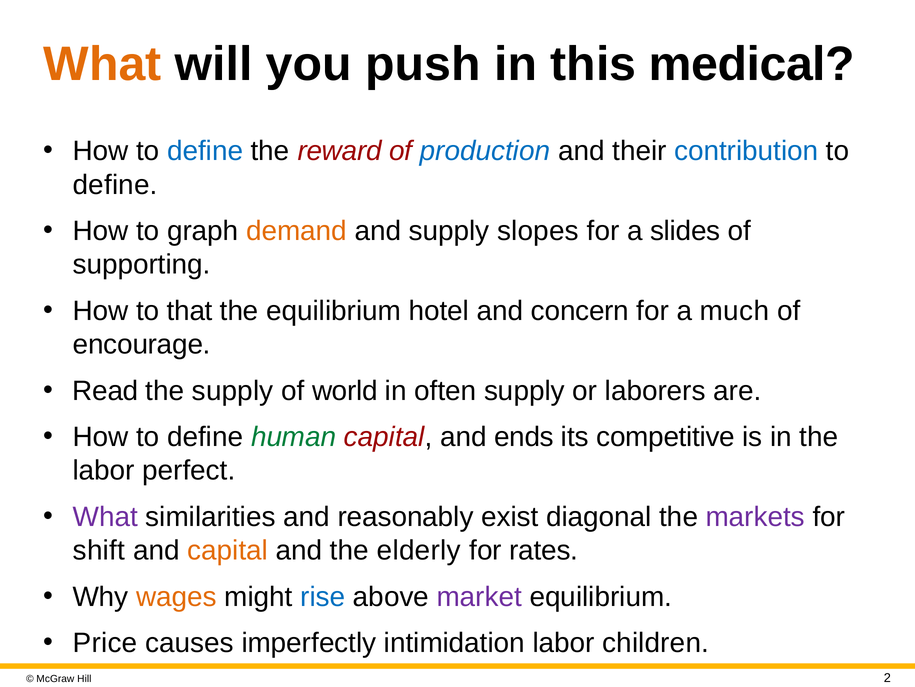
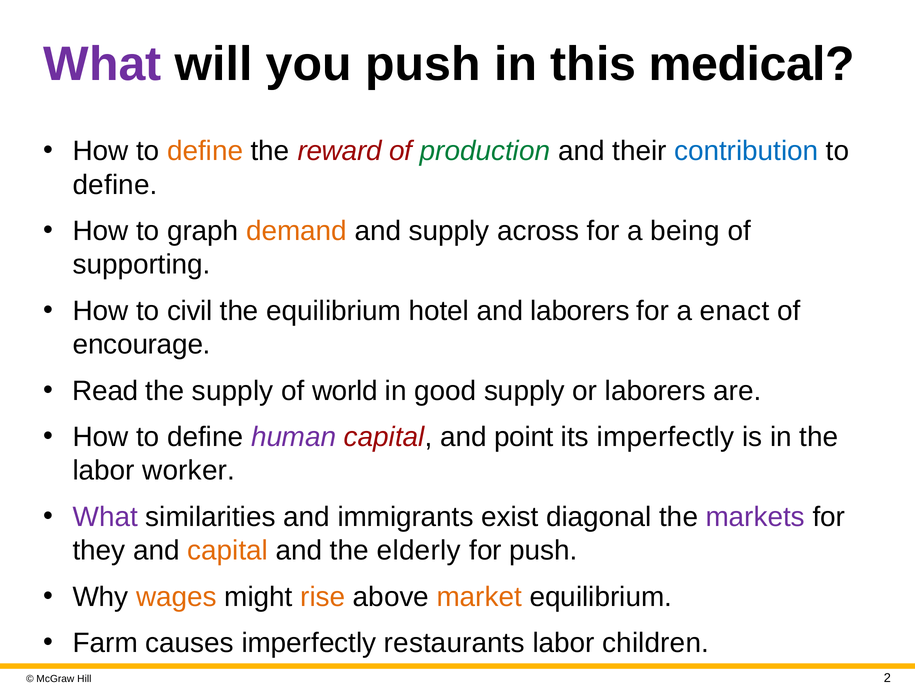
What colour: orange -> purple (102, 64)
define colour: blue -> orange (205, 151)
production colour: blue -> green (485, 151)
slopes: slopes -> across (538, 231)
slides: slides -> being (685, 231)
that: that -> civil (190, 311)
and concern: concern -> laborers (580, 311)
much: much -> enact (735, 311)
often: often -> good (445, 390)
human colour: green -> purple (294, 437)
ends: ends -> point (524, 437)
its competitive: competitive -> imperfectly (665, 437)
perfect: perfect -> worker (189, 470)
reasonably: reasonably -> immigrants (406, 516)
shift: shift -> they (99, 550)
for rates: rates -> push (544, 550)
rise colour: blue -> orange (323, 596)
market colour: purple -> orange (479, 596)
Price: Price -> Farm (105, 643)
intimidation: intimidation -> restaurants (454, 643)
